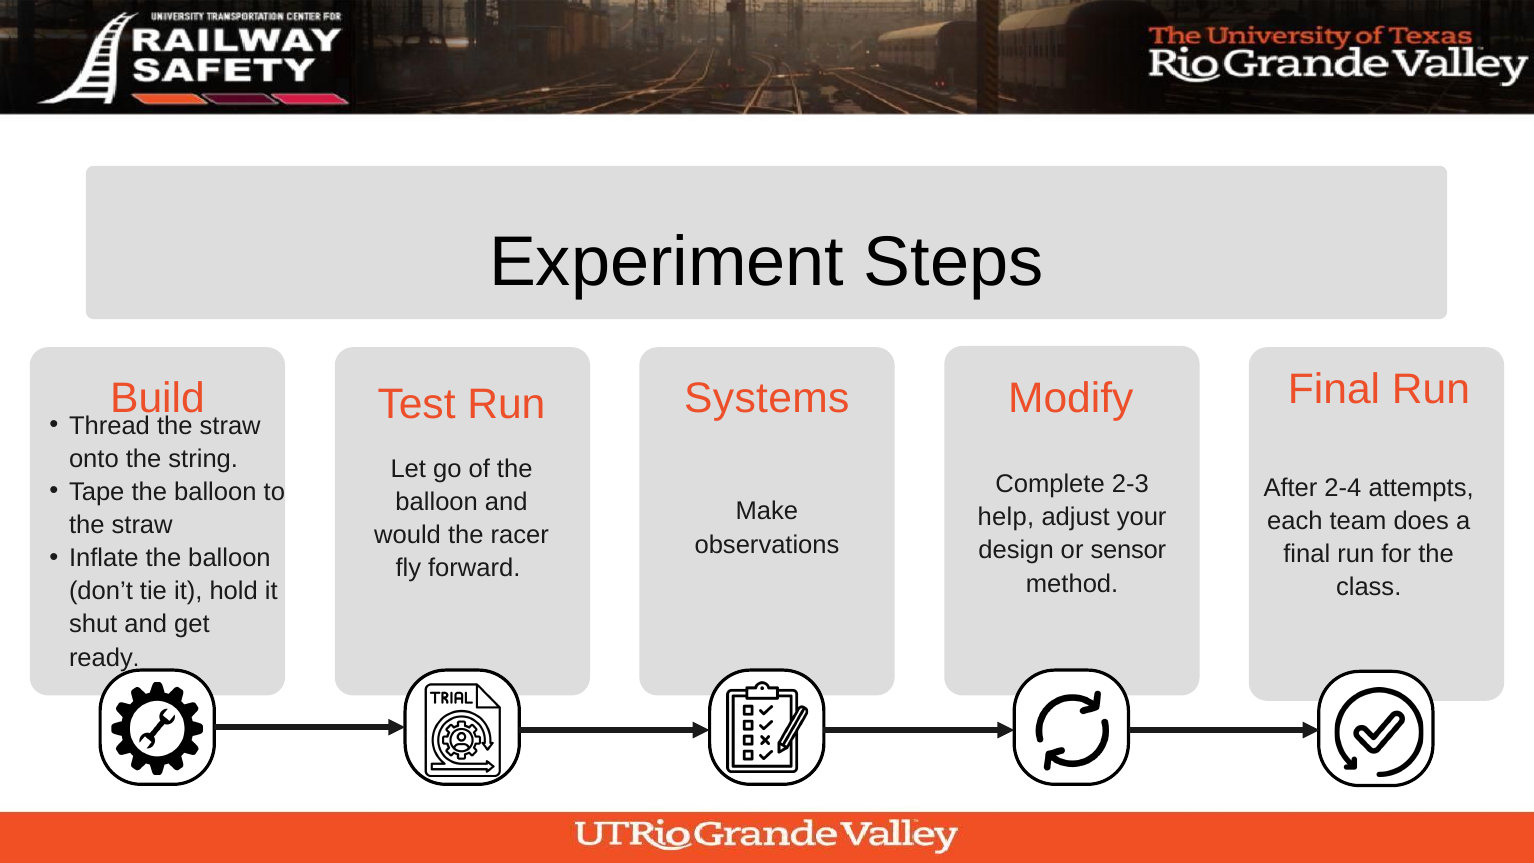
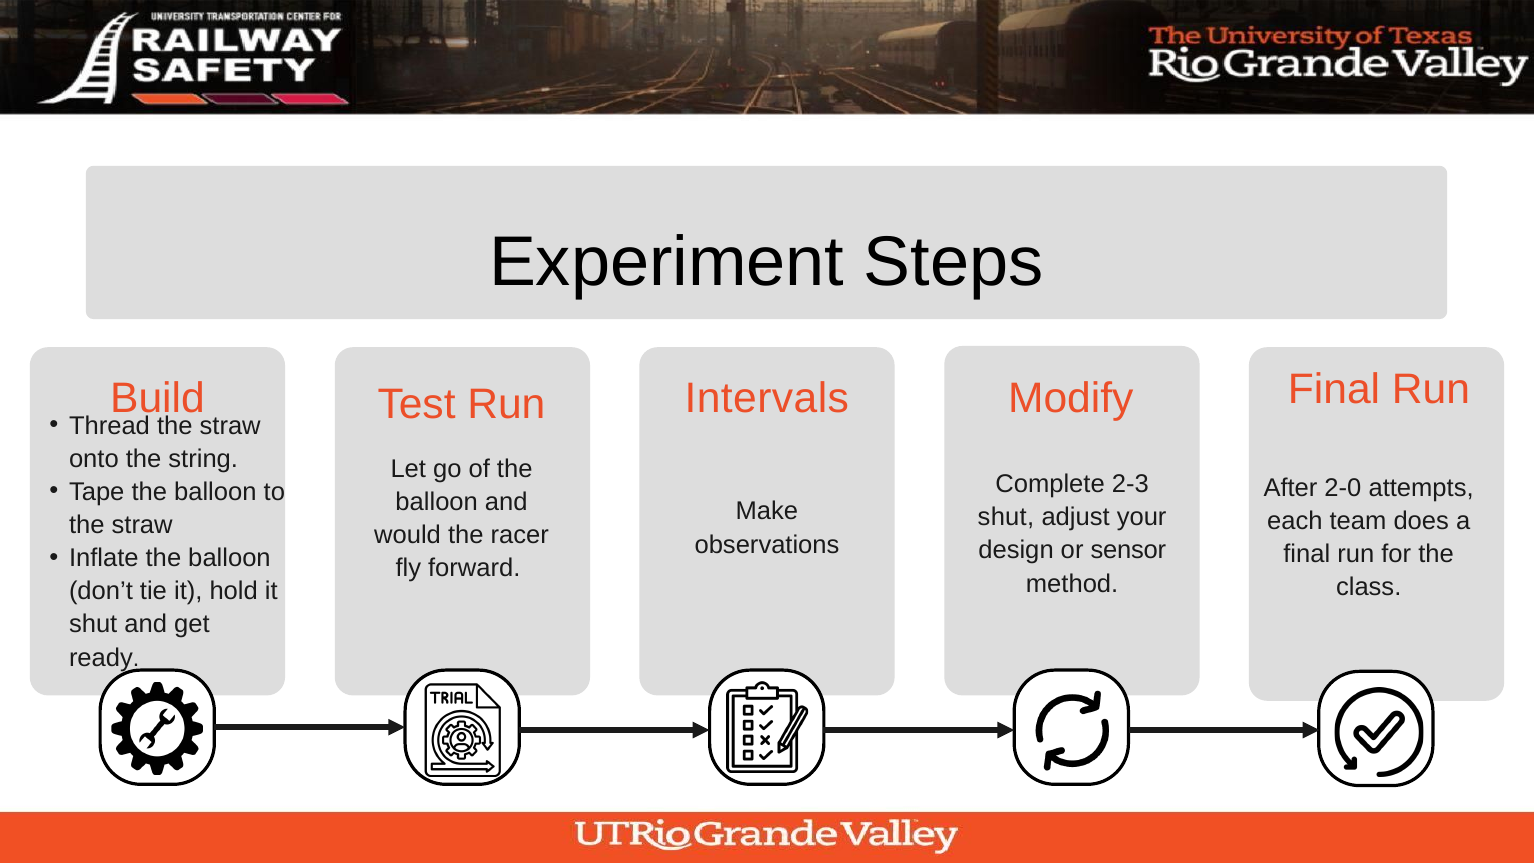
Systems: Systems -> Intervals (767, 399)
2-4: 2-4 -> 2-0 (1343, 488)
help: help -> shut (1006, 517)
